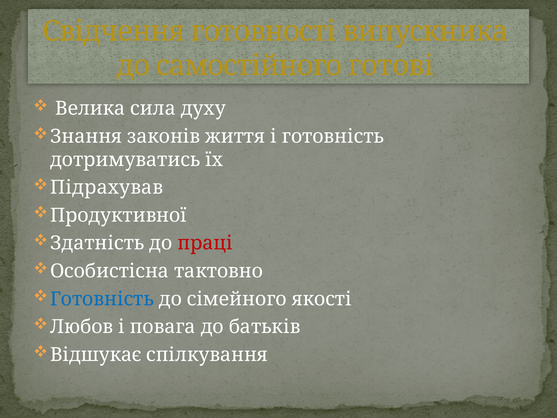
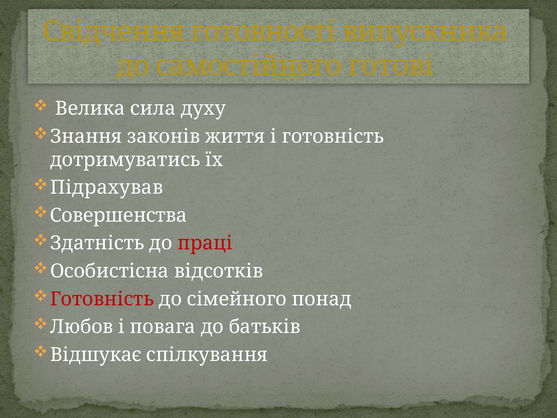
Продуктивної: Продуктивної -> Совершенства (119, 215)
тактовно: тактовно -> відсотків (219, 271)
Готовність colour: blue -> red (102, 299)
якості: якості -> понад (322, 299)
